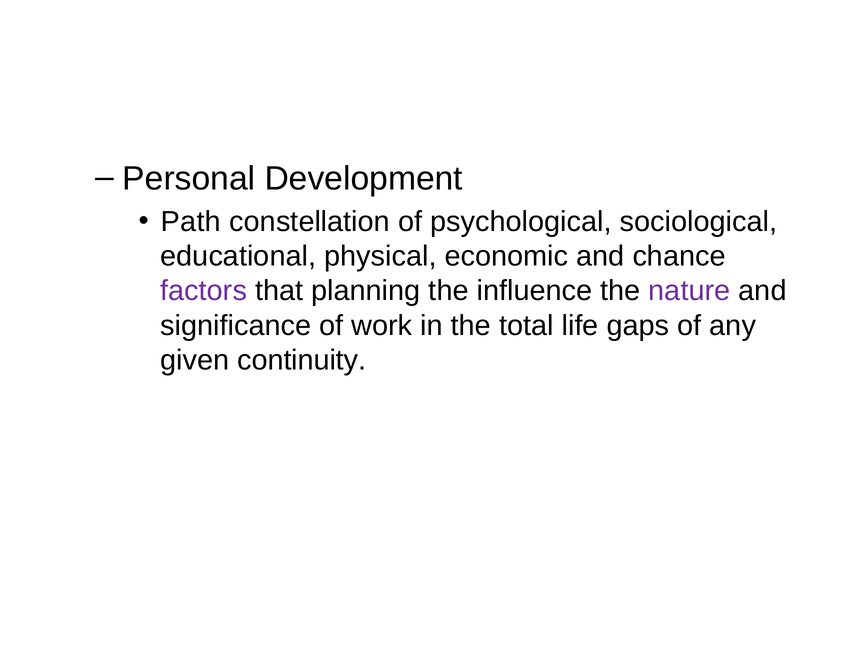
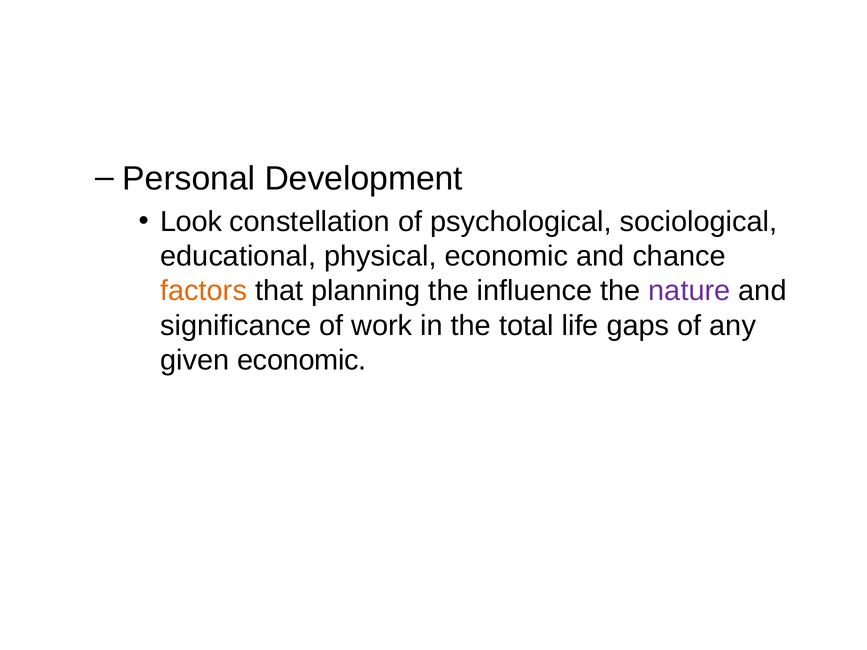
Path: Path -> Look (191, 222)
factors colour: purple -> orange (204, 291)
given continuity: continuity -> economic (302, 360)
